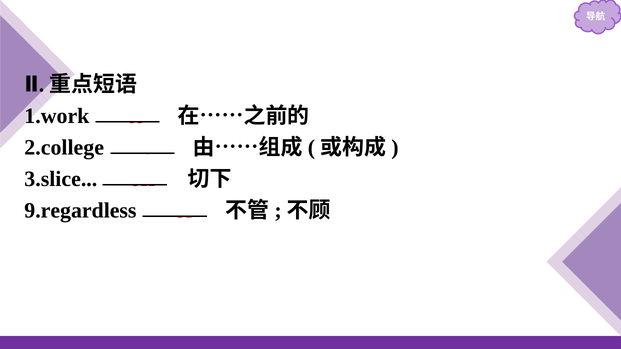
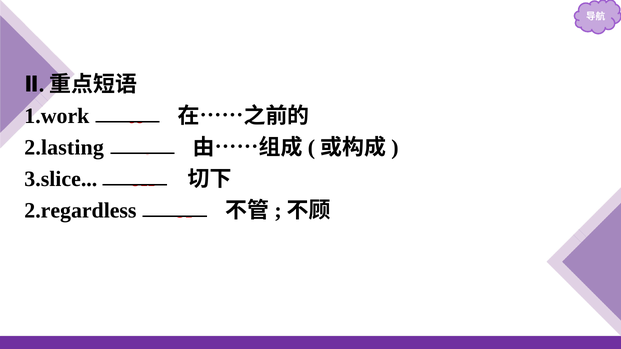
2.college: 2.college -> 2.lasting (64, 148)
9.regardless: 9.regardless -> 2.regardless (80, 211)
